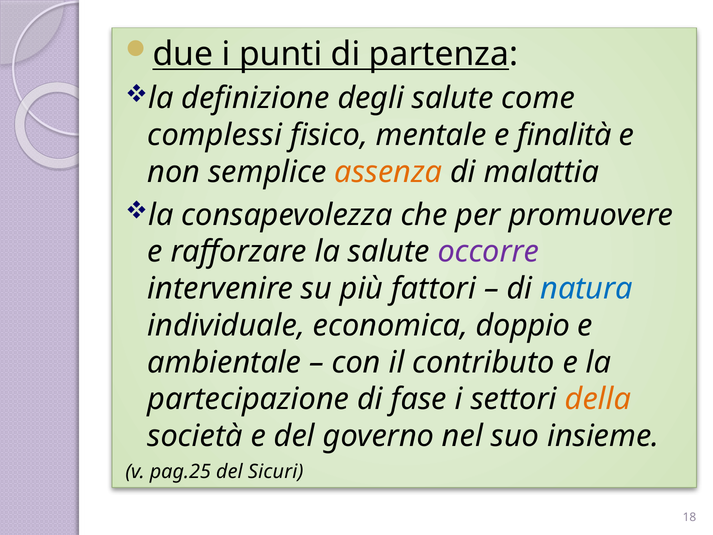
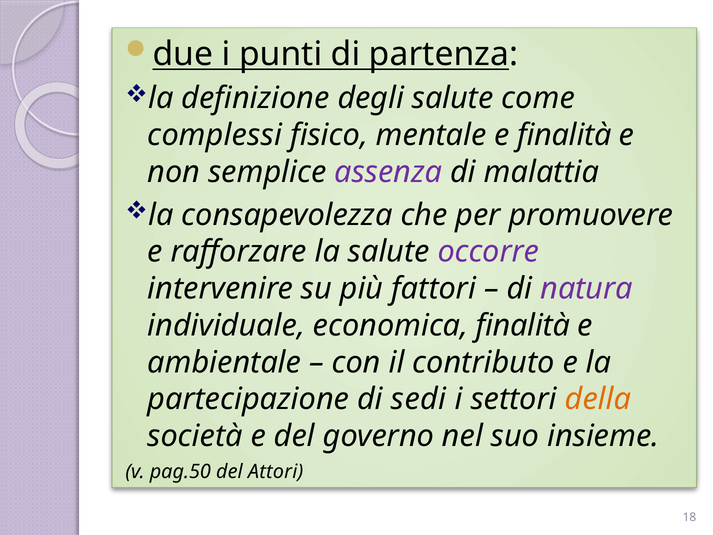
assenza colour: orange -> purple (388, 172)
natura colour: blue -> purple (586, 289)
economica doppio: doppio -> finalità (523, 325)
fase: fase -> sedi (419, 399)
pag.25: pag.25 -> pag.50 (180, 471)
Sicuri: Sicuri -> Attori (276, 471)
